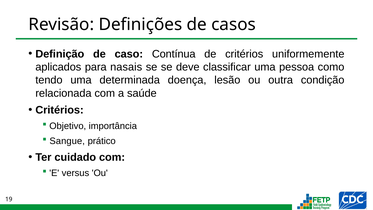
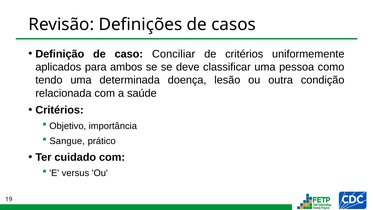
Contínua: Contínua -> Conciliar (174, 54)
nasais: nasais -> ambos (126, 67)
